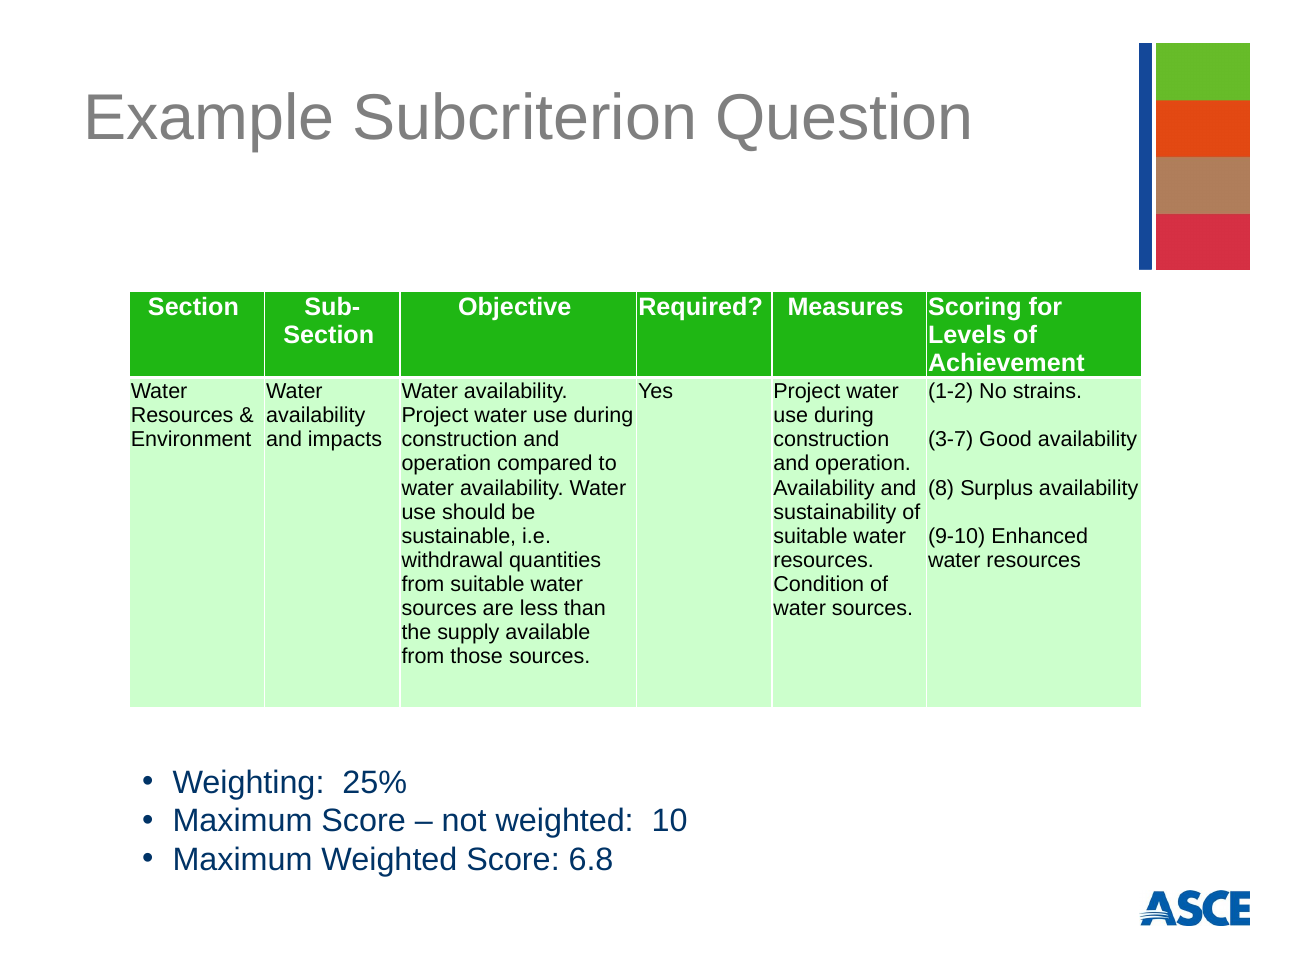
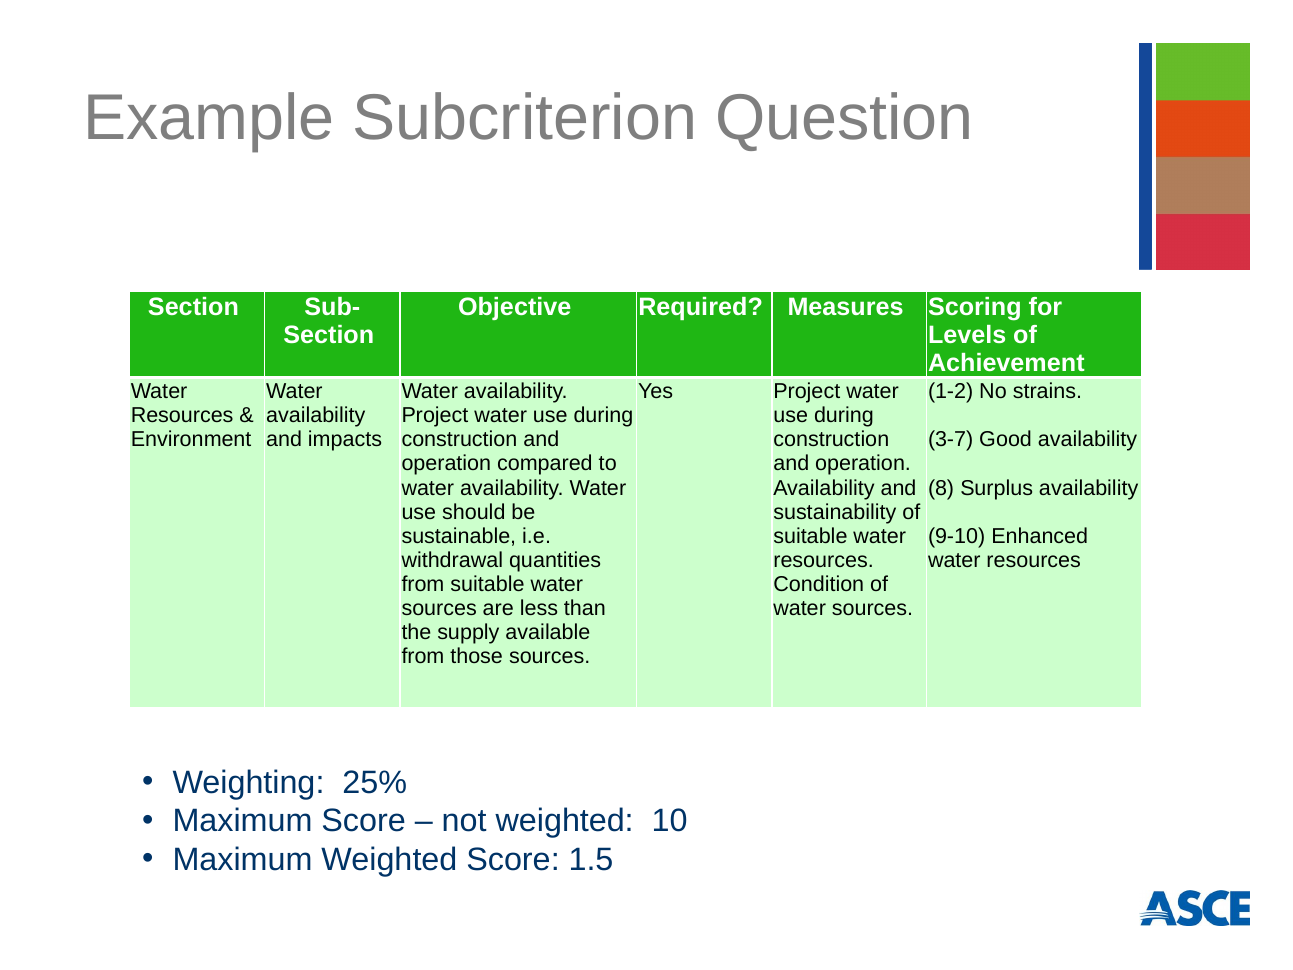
6.8: 6.8 -> 1.5 (591, 860)
